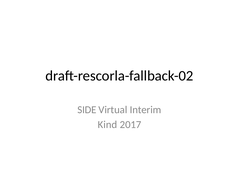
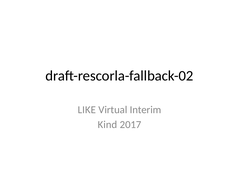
SIDE: SIDE -> LIKE (87, 110)
